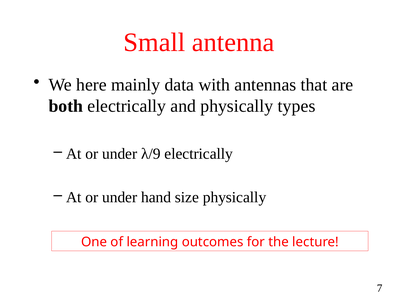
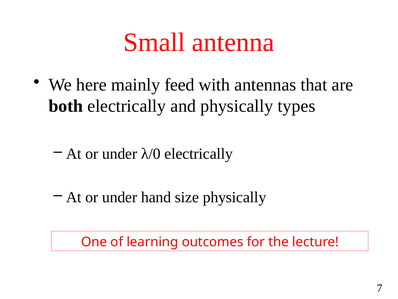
data: data -> feed (179, 85)
λ/9: λ/9 -> λ/0 (151, 154)
